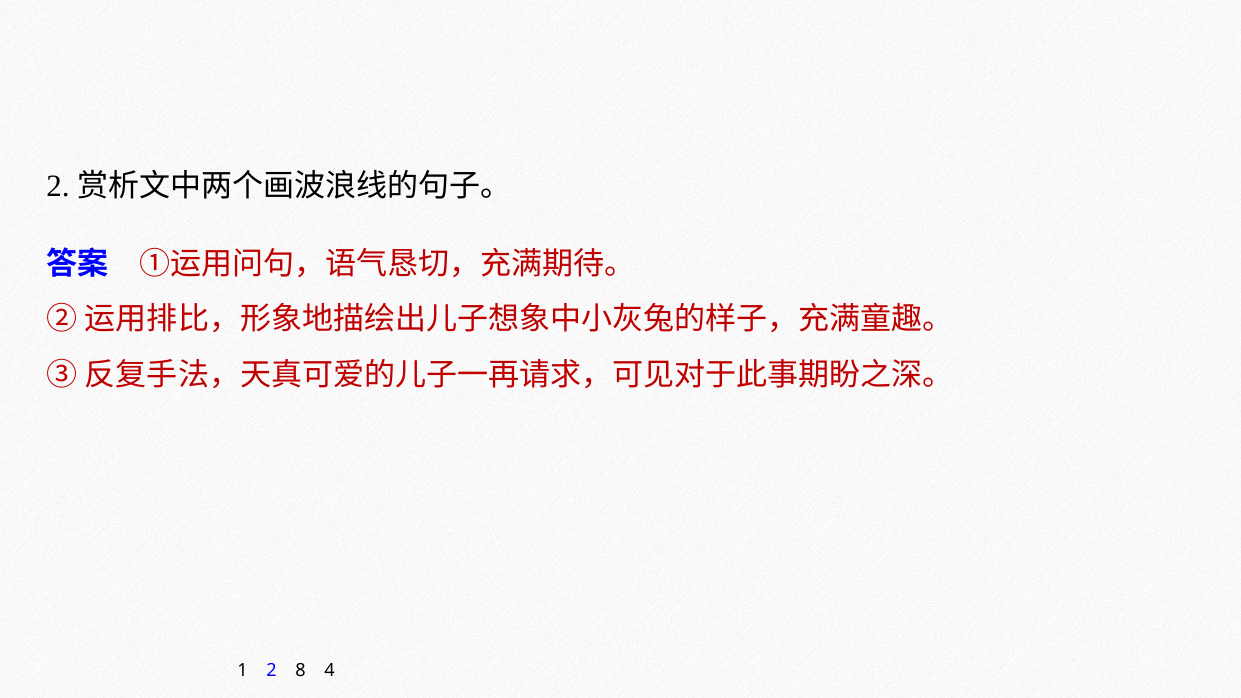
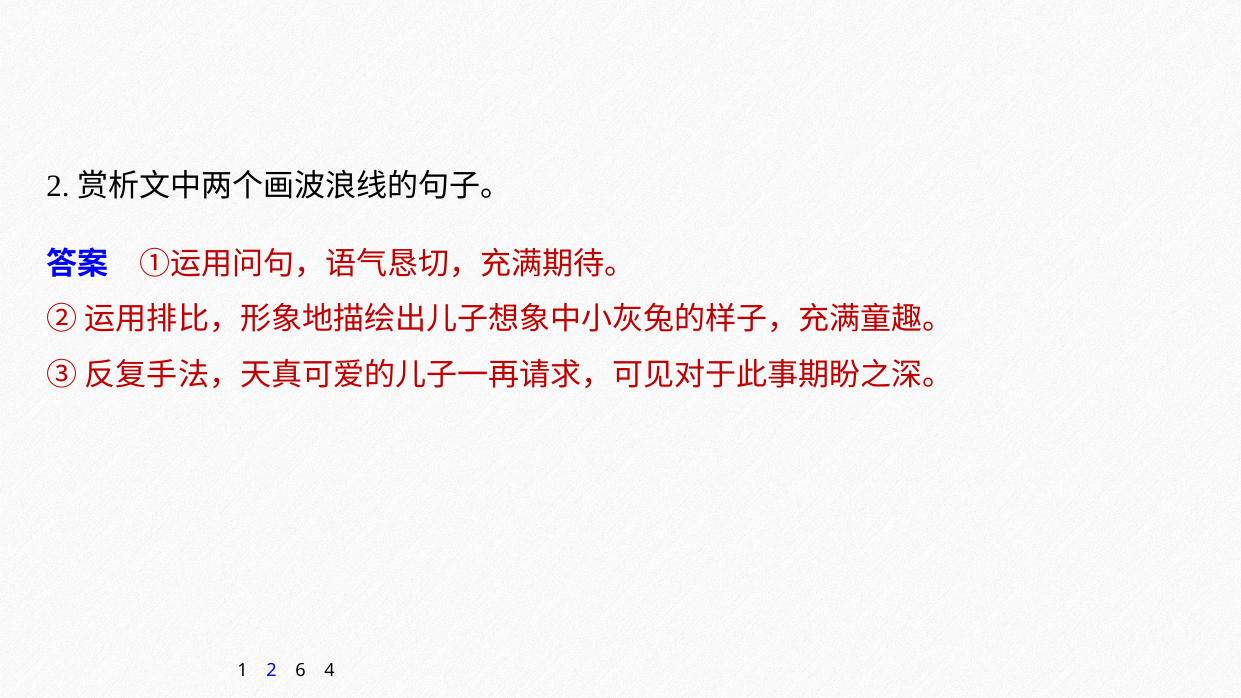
8: 8 -> 6 (301, 671)
